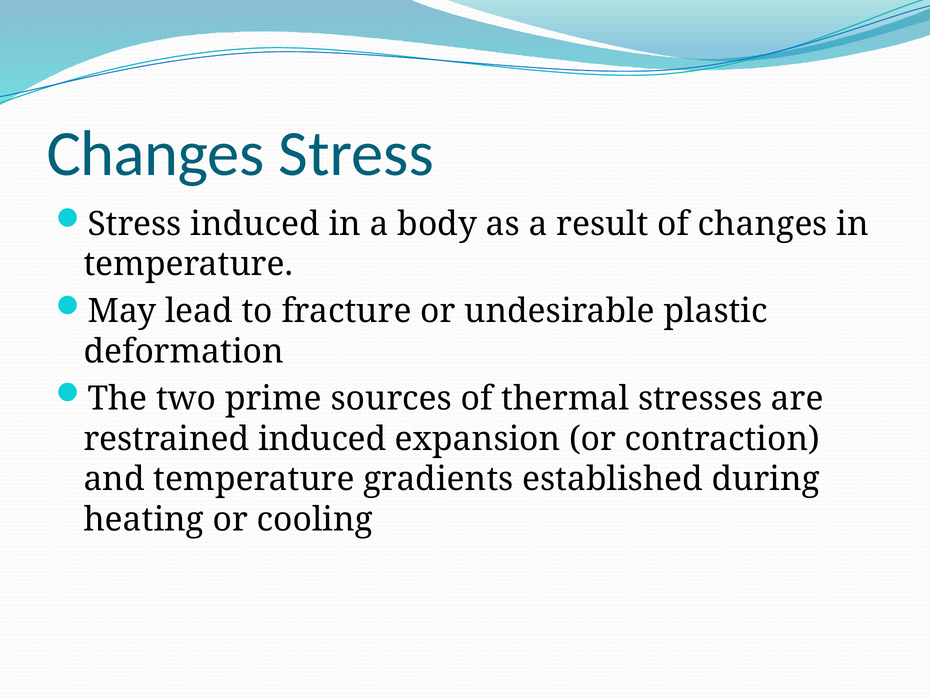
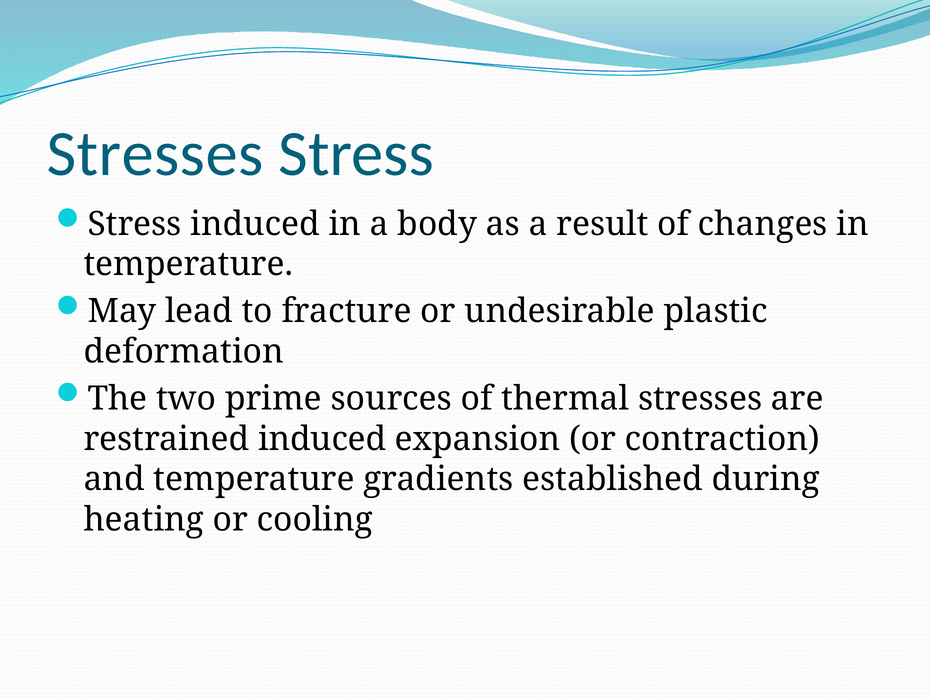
Changes: Changes -> Stresses (155, 154)
